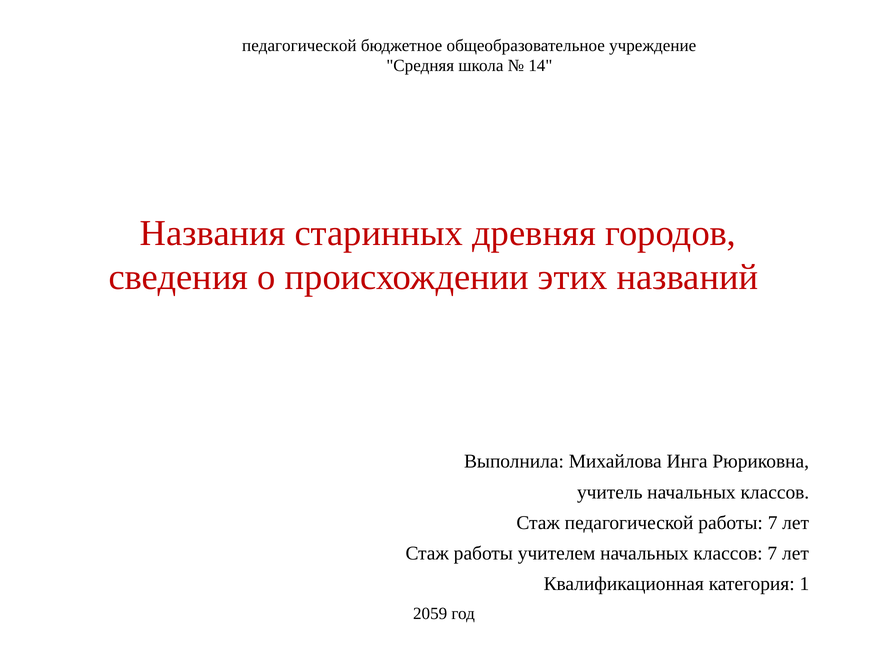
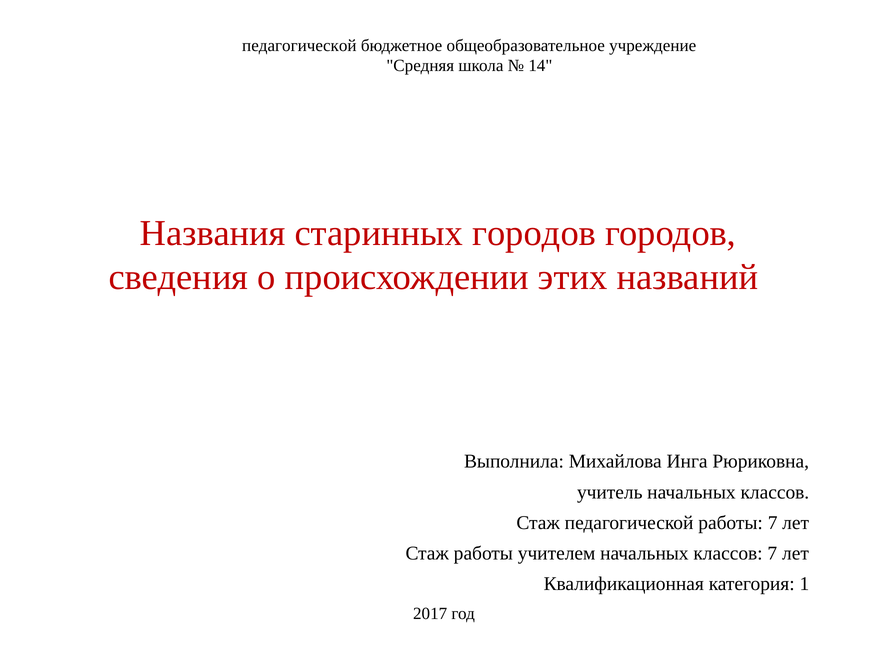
старинных древняя: древняя -> городов (534, 234)
2059: 2059 -> 2017 (430, 614)
